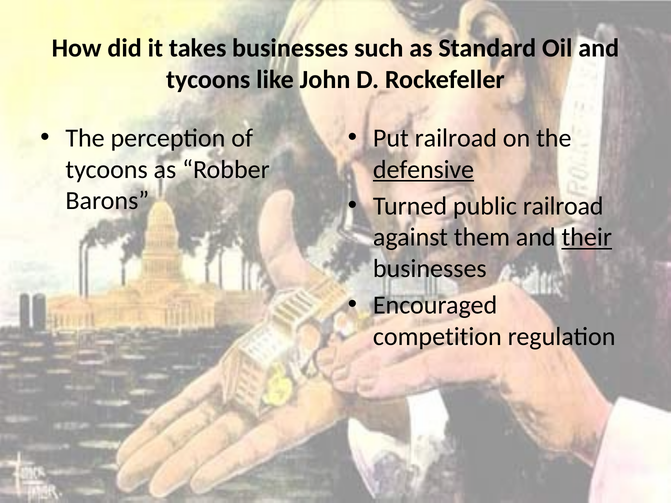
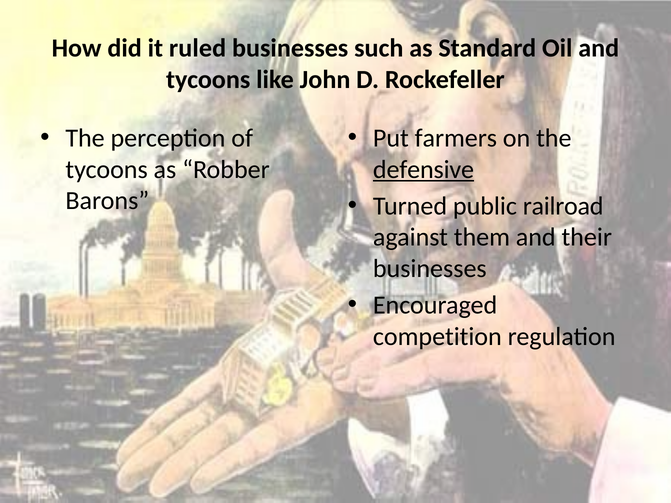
takes: takes -> ruled (198, 48)
Put railroad: railroad -> farmers (456, 138)
their underline: present -> none (587, 237)
